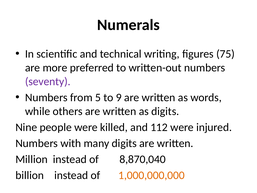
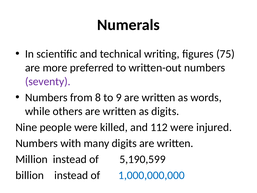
5: 5 -> 8 (98, 97)
8,870,040: 8,870,040 -> 5,190,599 (143, 159)
1,000,000,000 colour: orange -> blue (151, 175)
